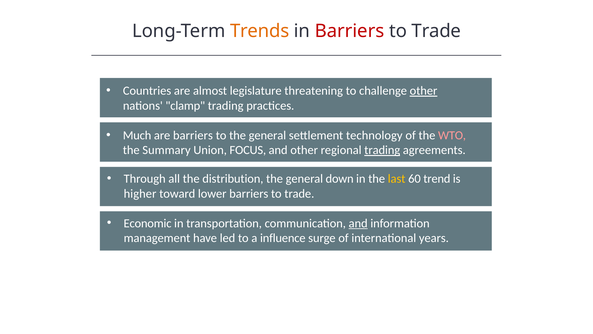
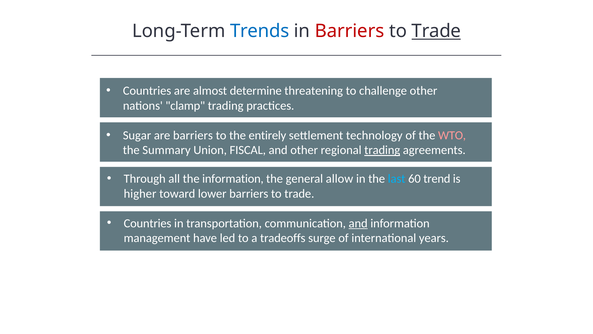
Trends colour: orange -> blue (260, 31)
Trade underline: none -> present (436, 31)
legislature: legislature -> determine (256, 91)
other underline: present -> none (424, 91)
Much: Much -> Sugar (137, 135)
to the general: general -> entirely (267, 135)
FOCUS: FOCUS -> FISCAL (248, 150)
the distribution: distribution -> information (233, 179)
down: down -> allow (340, 179)
last colour: yellow -> light blue (397, 179)
Economic: Economic -> Countries (148, 223)
influence: influence -> tradeoffs (283, 238)
